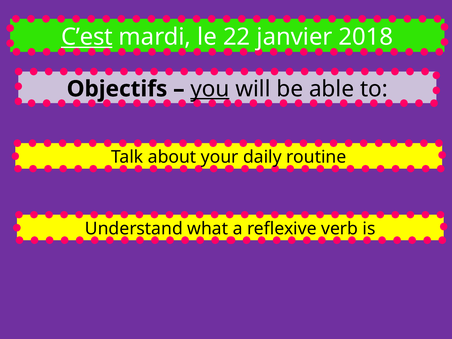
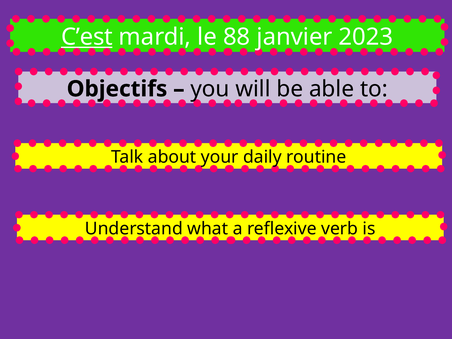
22: 22 -> 88 (237, 37)
2018: 2018 -> 2023 (366, 37)
you underline: present -> none (210, 89)
